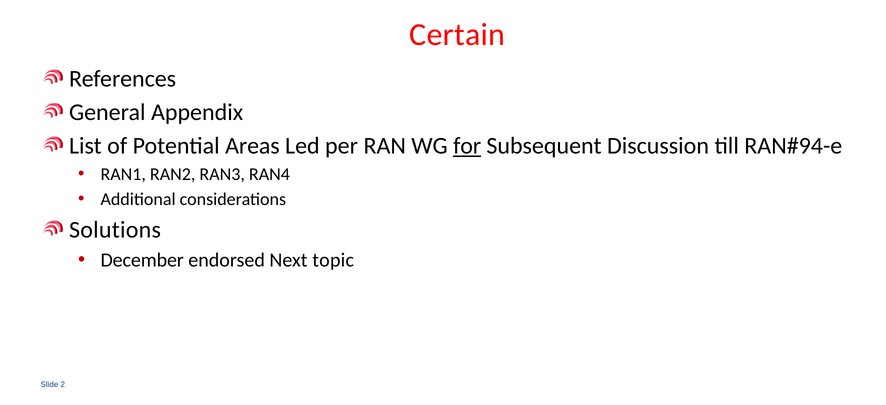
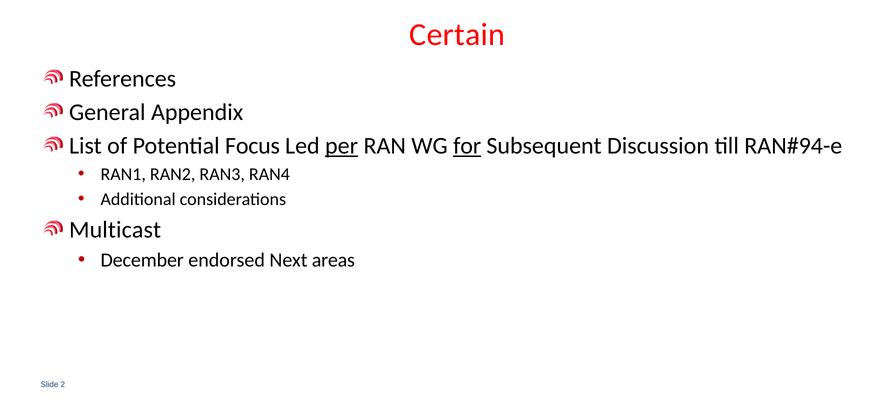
Areas: Areas -> Focus (253, 146)
per underline: none -> present (342, 146)
Solutions: Solutions -> Multicast (115, 230)
topic: topic -> areas (333, 260)
